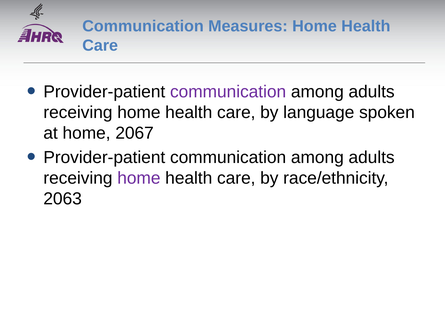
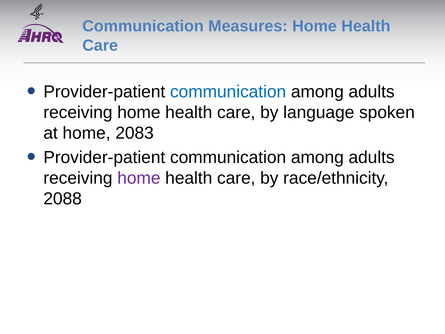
communication colour: purple -> blue (228, 92)
2067: 2067 -> 2083 (135, 133)
2063: 2063 -> 2088 (63, 199)
